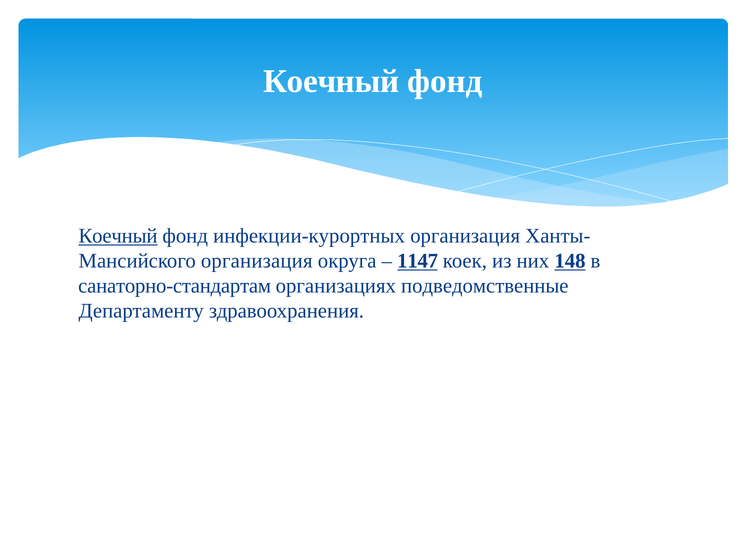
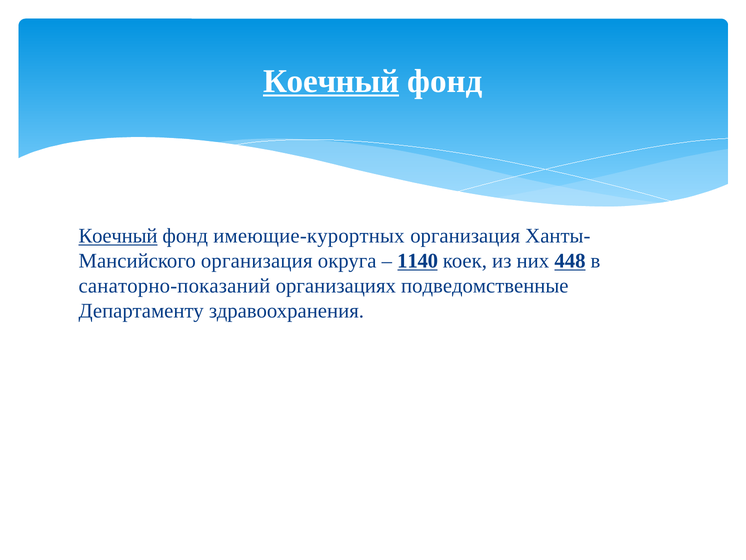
Коечный underline: none -> present (331, 81)
инфекции-курортных: инфекции-курортных -> имеющие-курортных (309, 236)
1147: 1147 -> 1140 (418, 261)
148: 148 -> 448 (570, 261)
санаторно-стандартам: санаторно-стандартам -> санаторно-показаний (174, 286)
